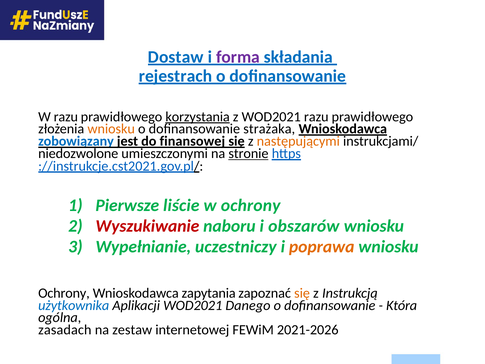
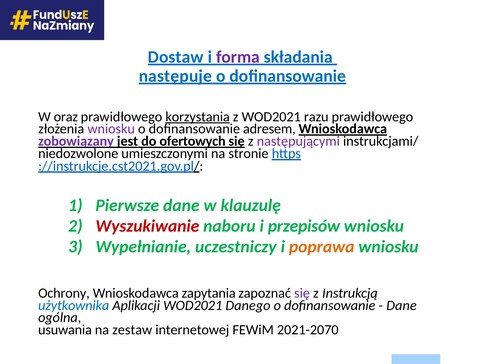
rejestrach: rejestrach -> następuje (175, 76)
W razu: razu -> oraz (66, 117)
wniosku colour: orange -> purple (111, 129)
strażaka: strażaka -> adresem (269, 129)
zobowiązany colour: blue -> purple (76, 141)
finansowej: finansowej -> ofertowych (193, 141)
następującymi colour: orange -> purple (298, 141)
stronie underline: present -> none (248, 153)
Pierwsze liście: liście -> dane (181, 205)
w ochrony: ochrony -> klauzulę (251, 205)
obszarów: obszarów -> przepisów (304, 226)
się colour: orange -> purple (302, 293)
Która: Która -> Dane (401, 305)
zasadach: zasadach -> usuwania (65, 330)
2021-2026: 2021-2026 -> 2021-2070 (308, 330)
